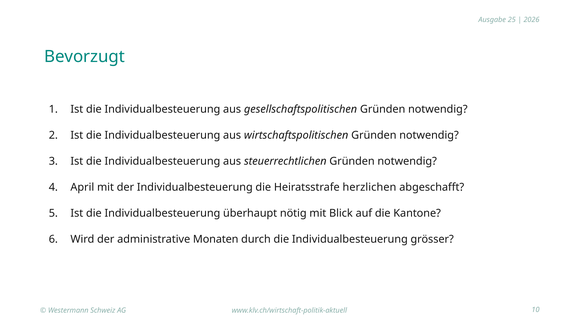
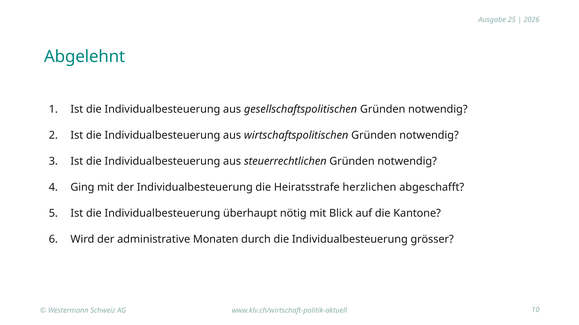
Bevorzugt: Bevorzugt -> Abgelehnt (85, 57)
April: April -> Ging (82, 188)
